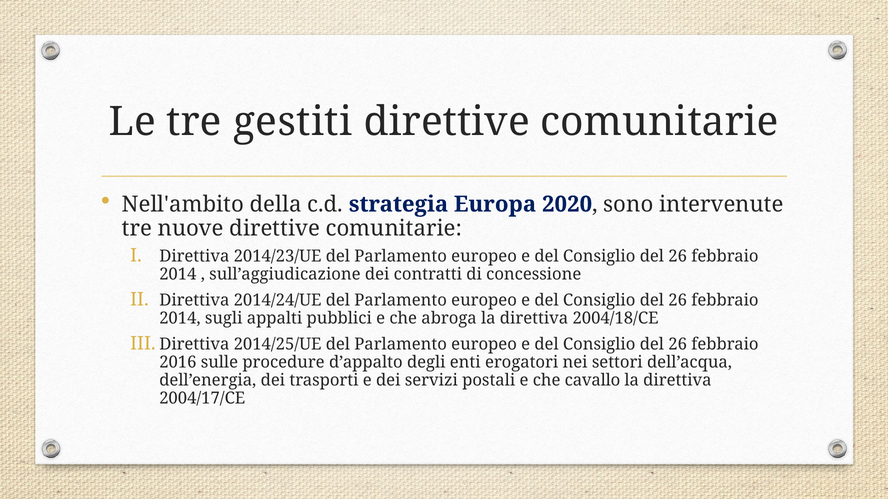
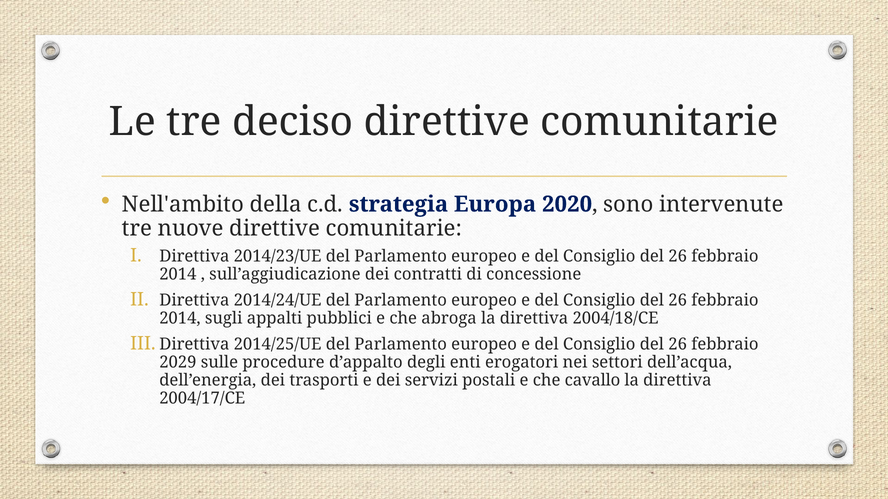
gestiti: gestiti -> deciso (293, 122)
2016: 2016 -> 2029 (178, 363)
